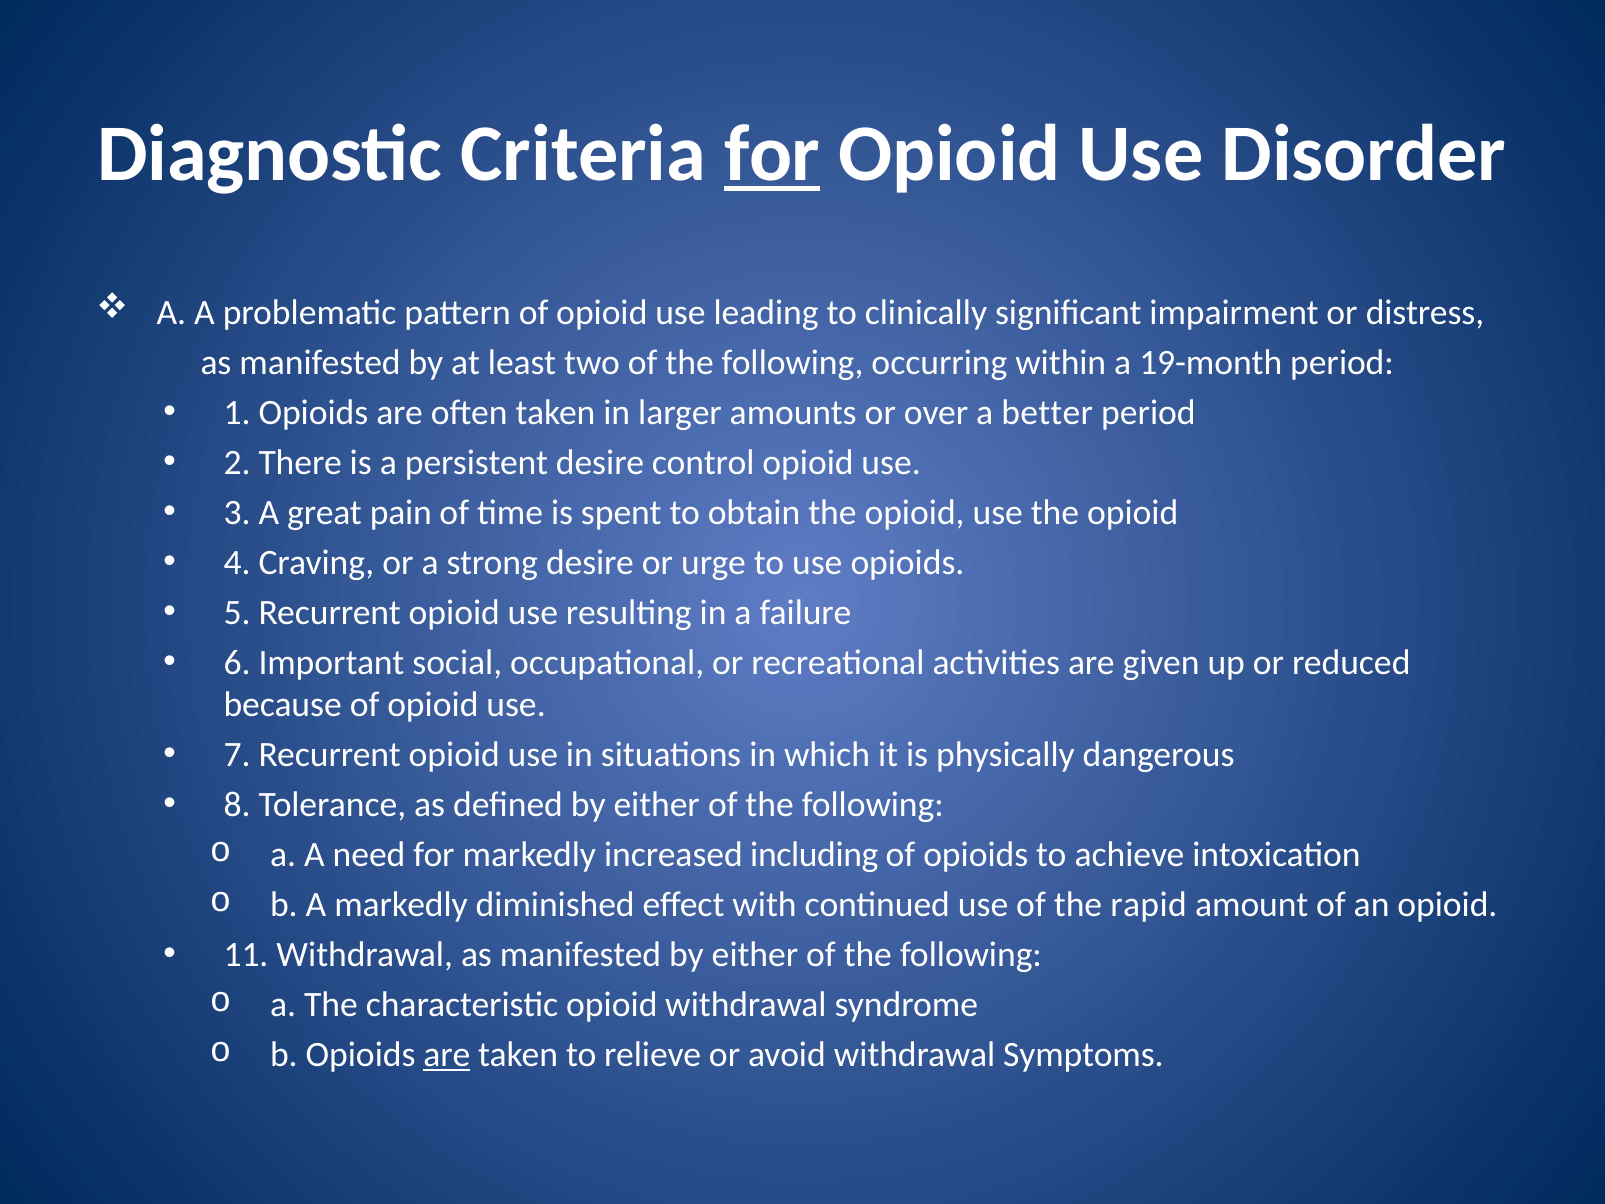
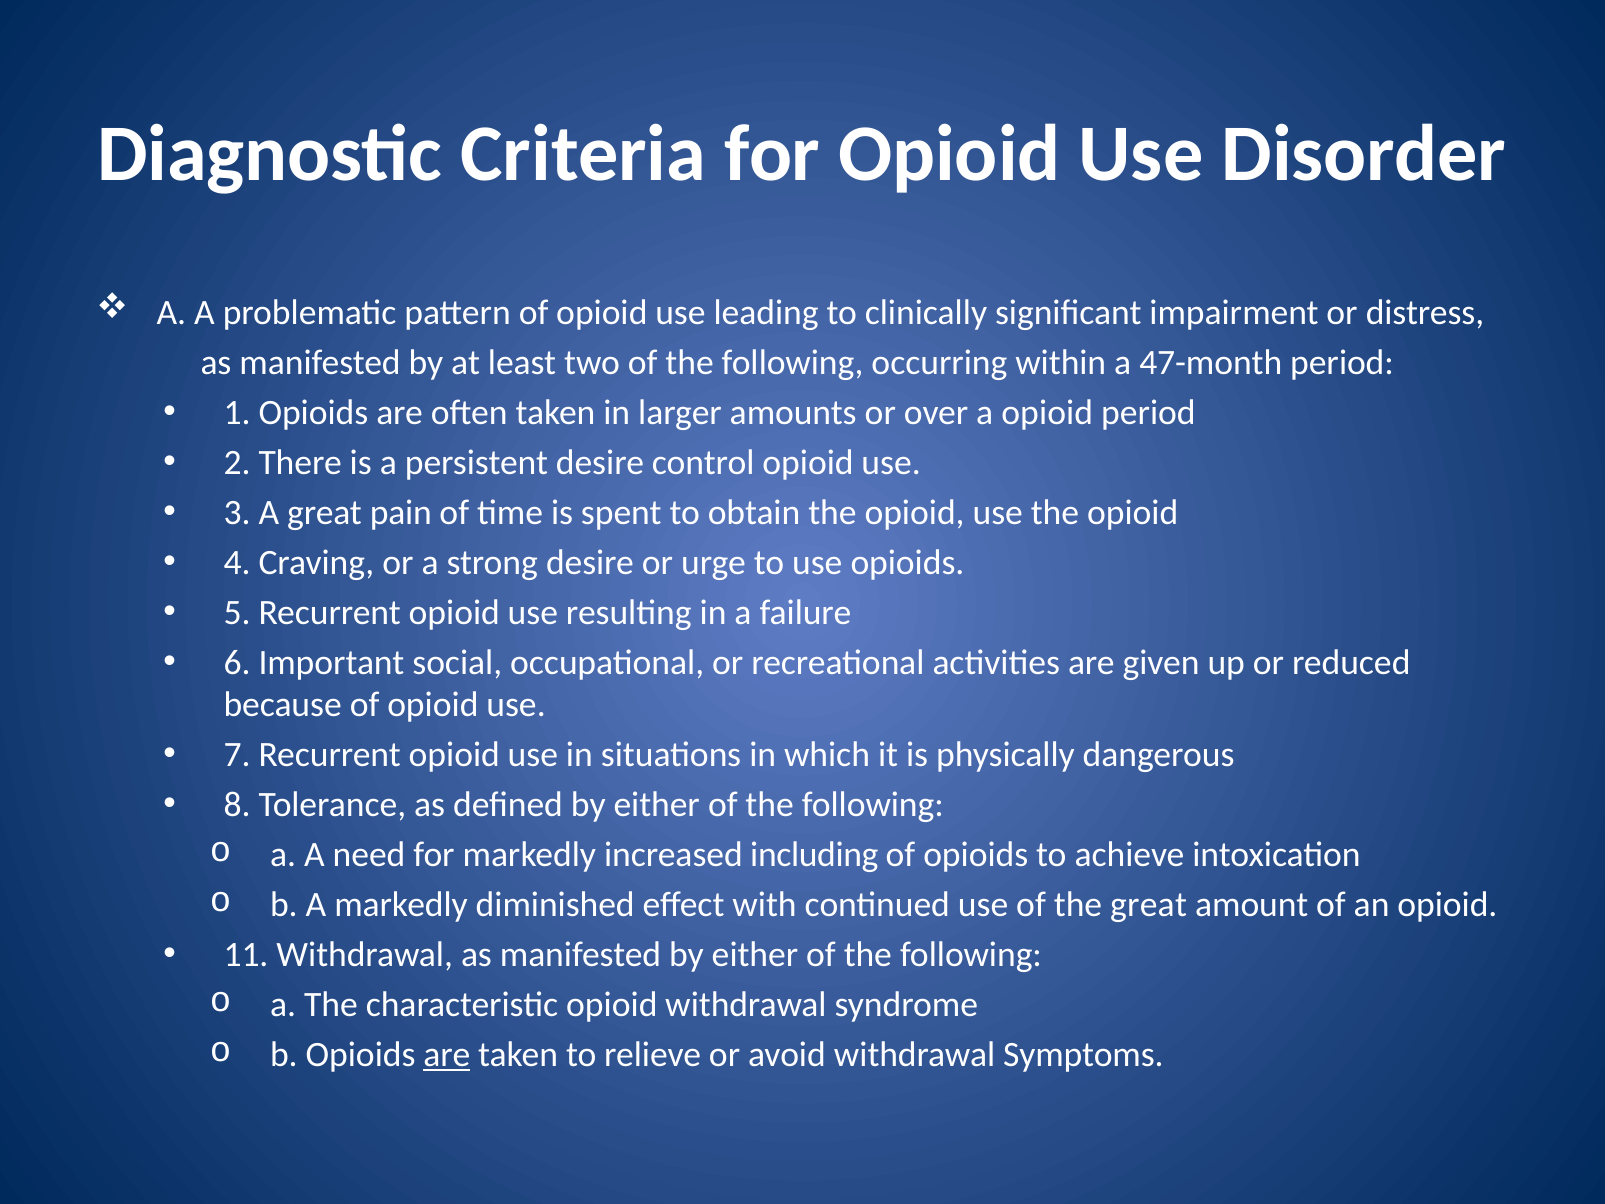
for underline: present -> none (772, 154)
19-month: 19-month -> 47-month (1211, 363)
a better: better -> opioid (1047, 413)
the rapid: rapid -> great (1149, 905)
